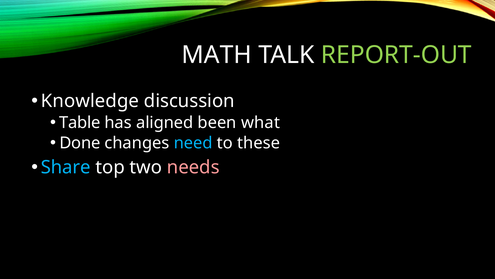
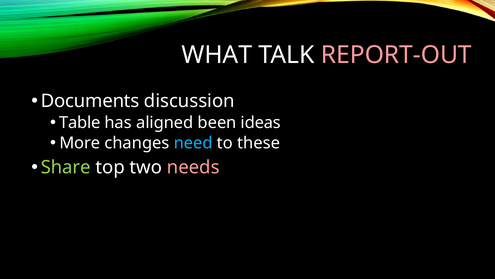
MATH: MATH -> WHAT (217, 55)
REPORT-OUT colour: light green -> pink (396, 55)
Knowledge: Knowledge -> Documents (90, 101)
what: what -> ideas (261, 122)
Done: Done -> More (80, 143)
Share colour: light blue -> light green (66, 167)
